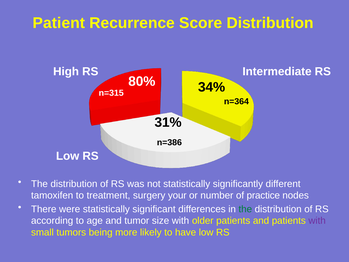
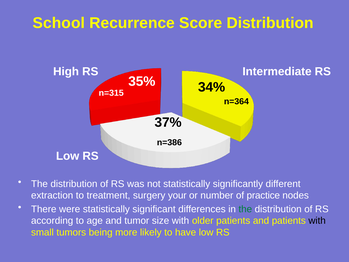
Patient: Patient -> School (59, 23)
80%: 80% -> 35% (142, 81)
31%: 31% -> 37% (168, 122)
tamoxifen: tamoxifen -> extraction (52, 195)
with colour: purple -> black (317, 221)
